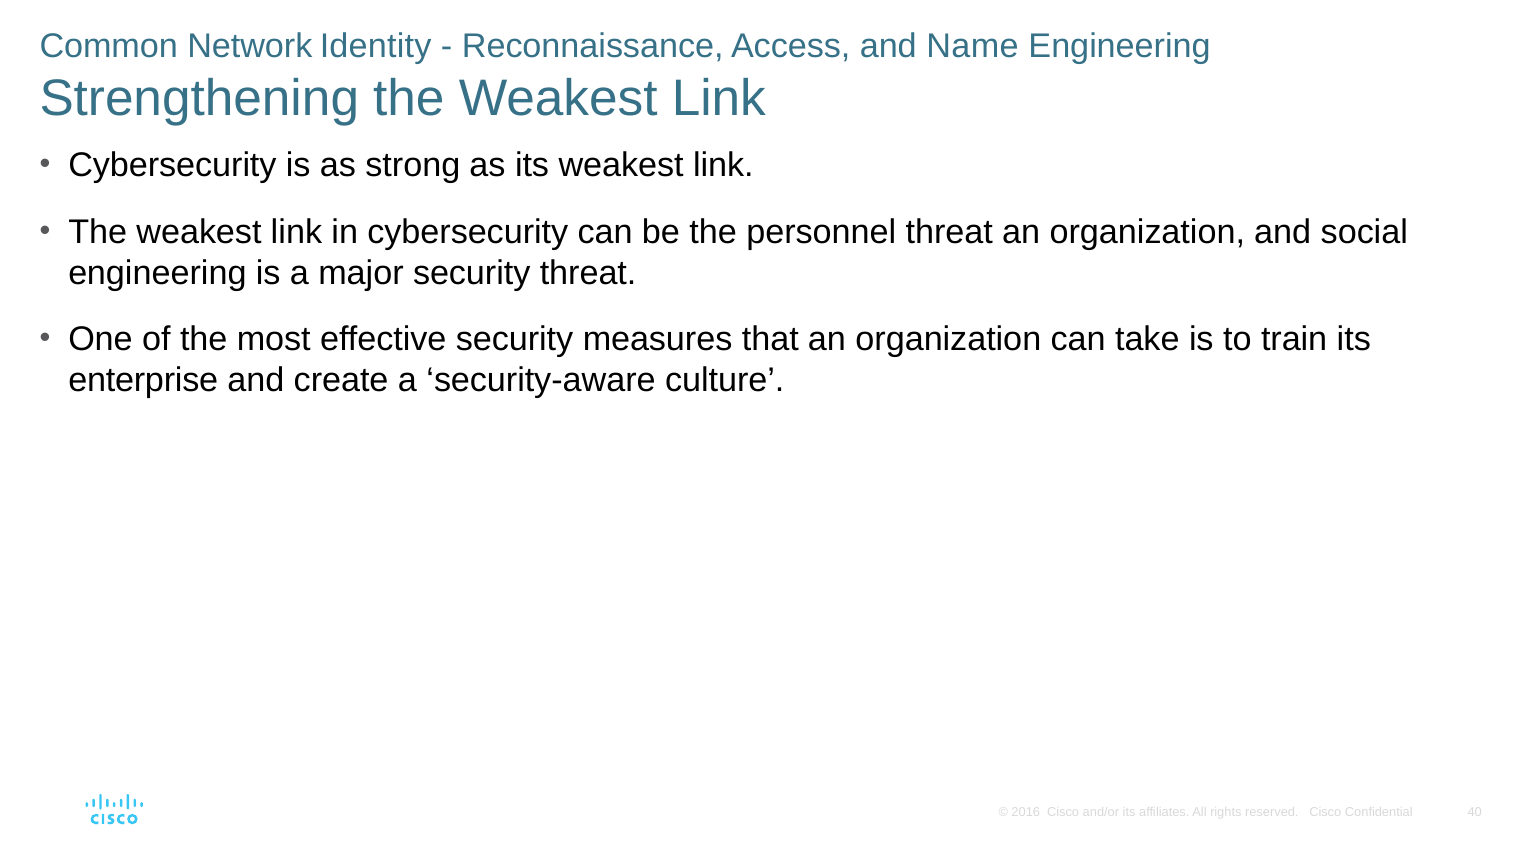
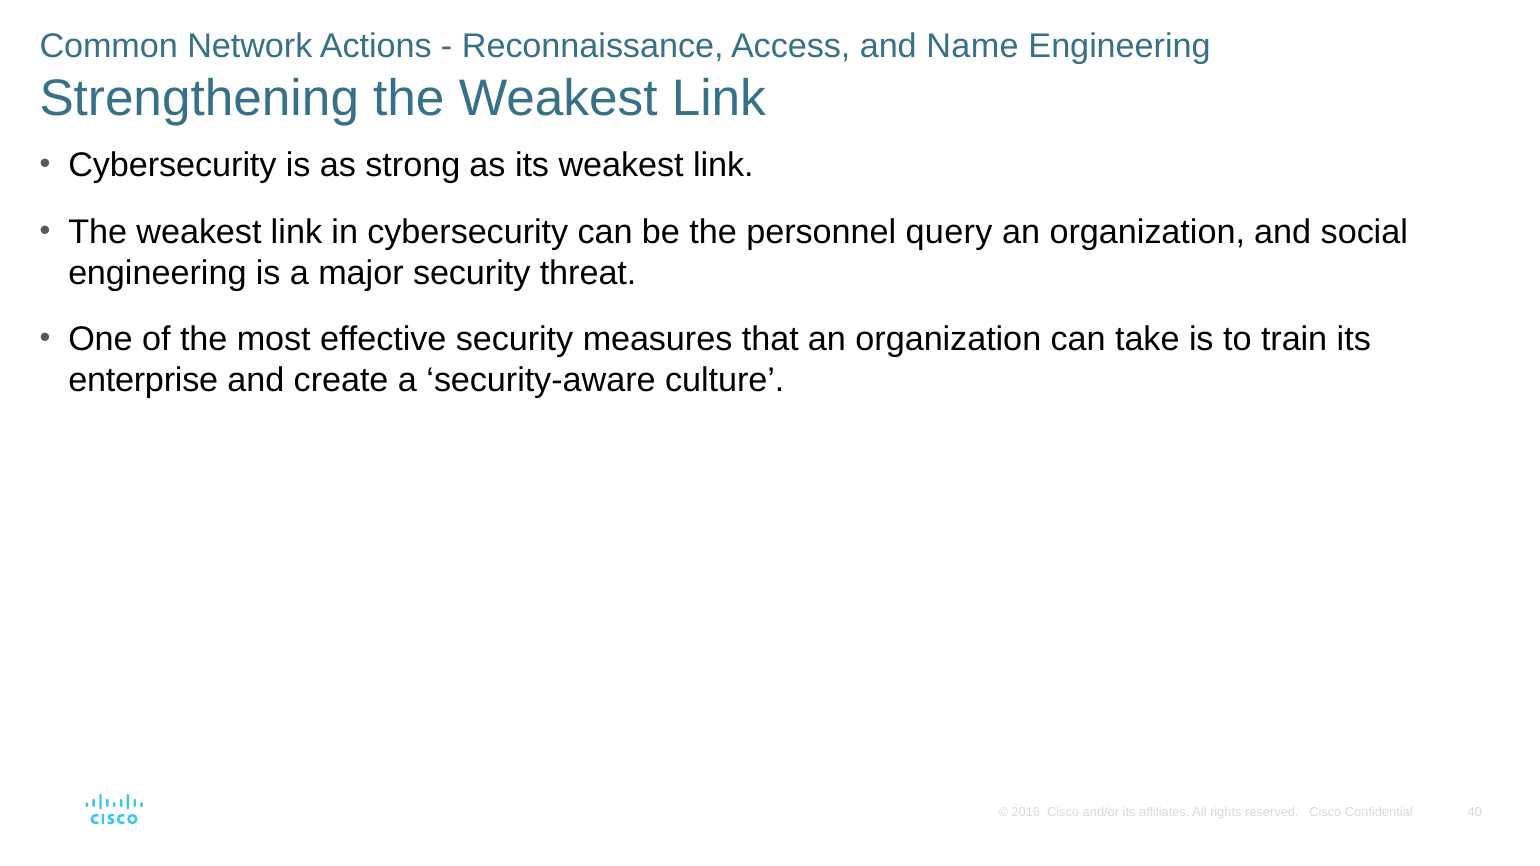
Identity: Identity -> Actions (376, 46)
personnel threat: threat -> query (949, 232)
